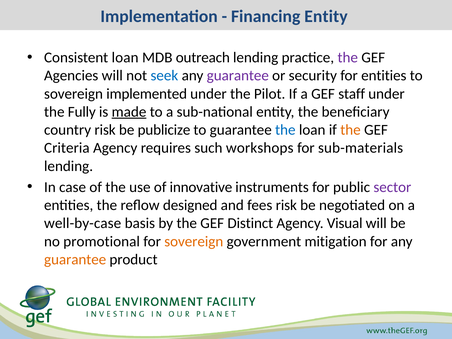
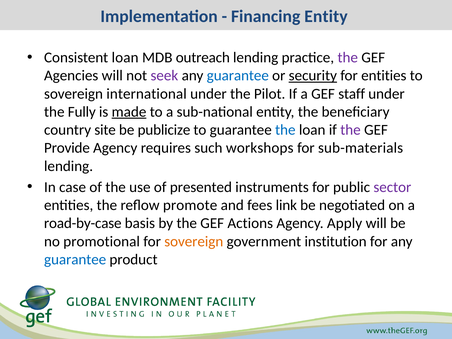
seek colour: blue -> purple (164, 76)
guarantee colour: purple -> blue (238, 76)
security underline: none -> present (313, 76)
implemented: implemented -> international (147, 94)
country risk: risk -> site (105, 130)
the colour: orange -> purple (351, 130)
Criteria: Criteria -> Provide (67, 148)
innovative: innovative -> presented (201, 187)
designed: designed -> promote (190, 205)
fees risk: risk -> link (286, 205)
well-by-case: well-by-case -> road-by-case (83, 223)
Distinct: Distinct -> Actions (250, 223)
Visual: Visual -> Apply (345, 223)
mitigation: mitigation -> institution (336, 241)
guarantee colour: orange -> blue (75, 259)
